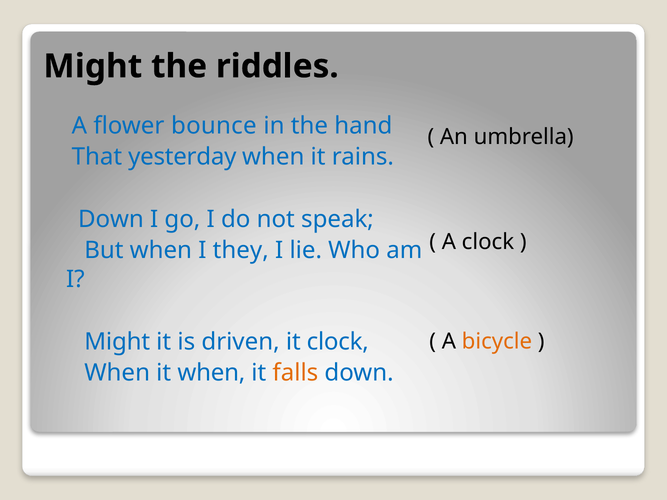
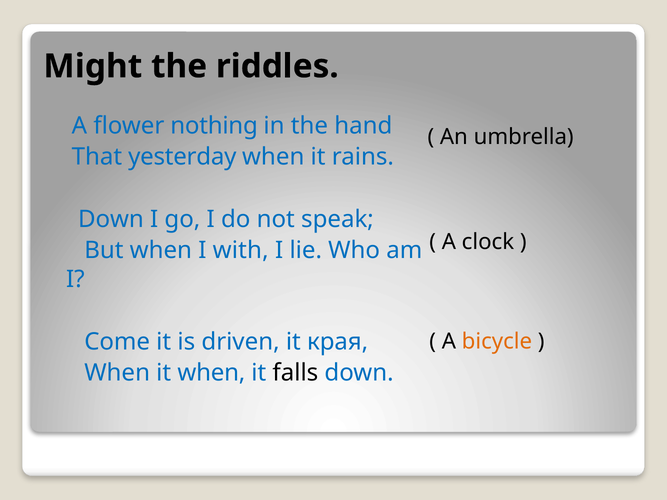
bounce: bounce -> nothing (214, 126)
they: they -> with (241, 251)
Might: Might -> Come (117, 342)
it clock: clock -> края (338, 342)
falls colour: orange -> black (295, 373)
